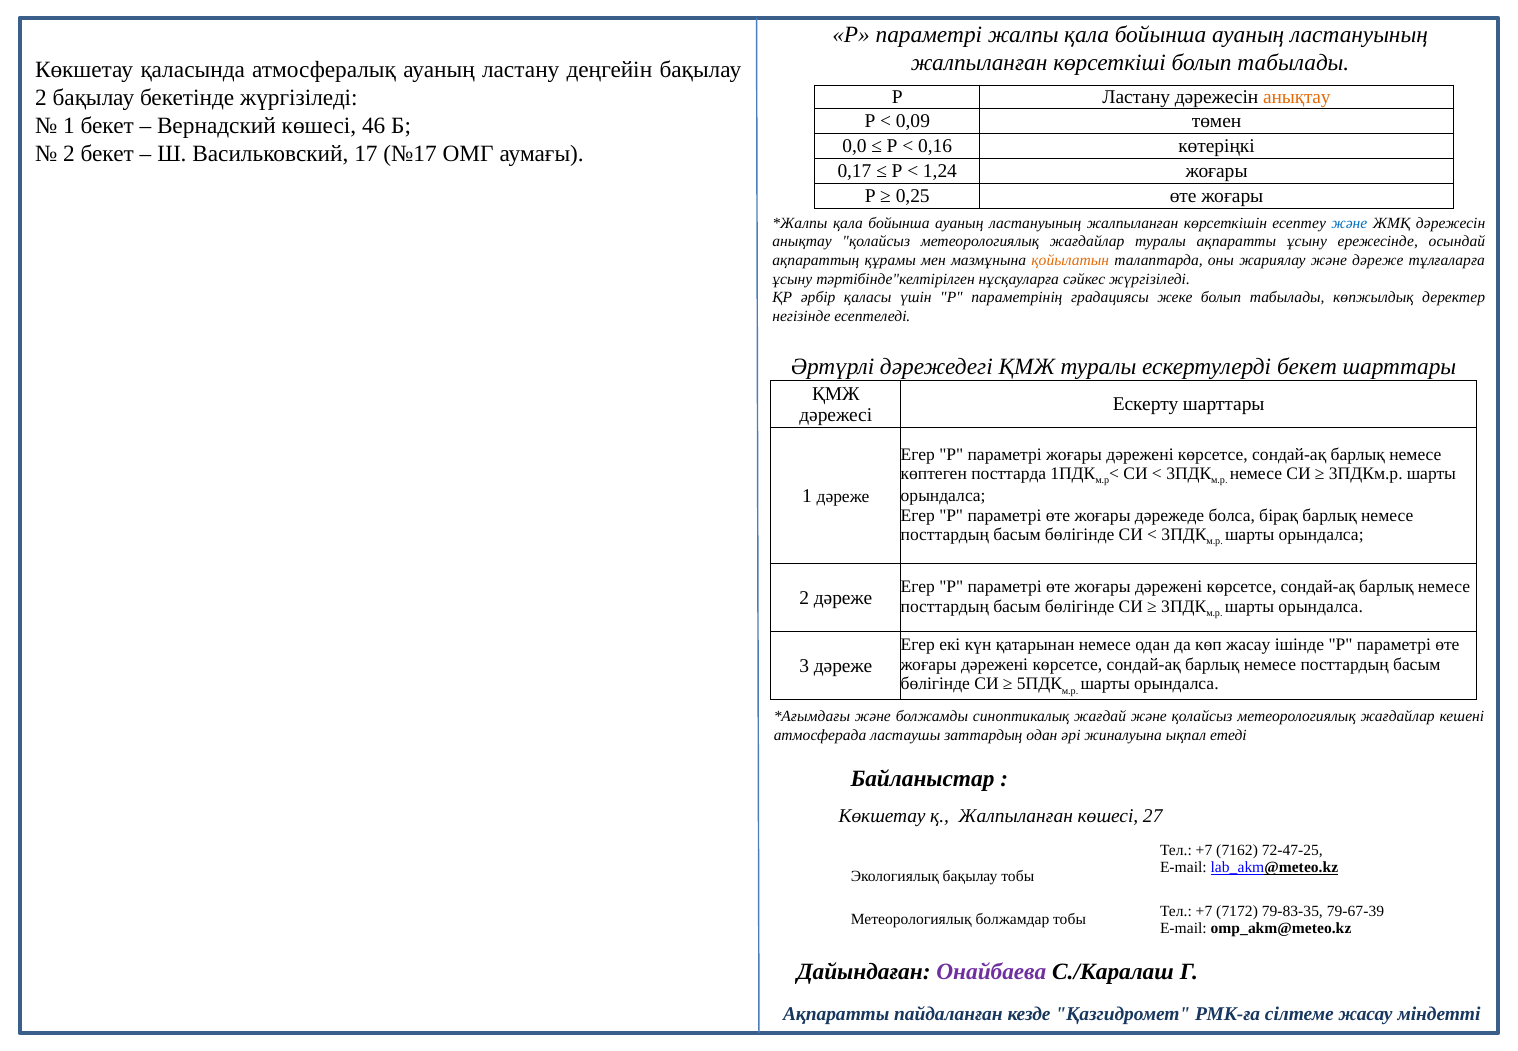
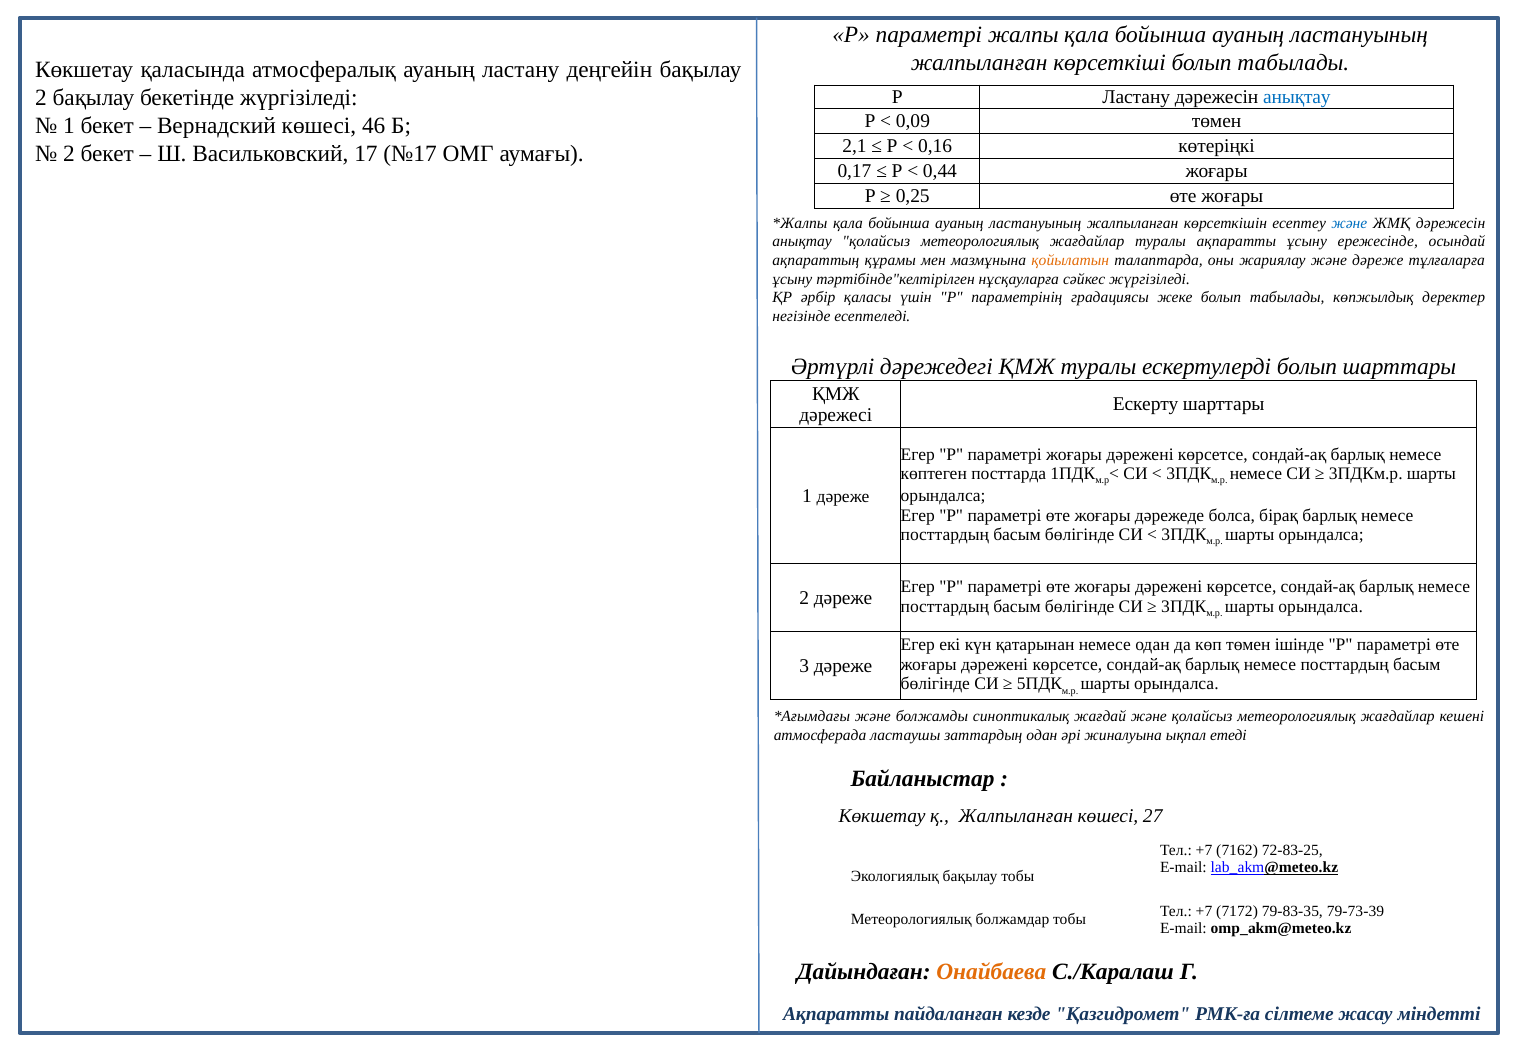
анықтау colour: orange -> blue (1297, 97)
0,0: 0,0 -> 2,1 (855, 146)
1,24: 1,24 -> 0,44 (940, 171)
ескертулерді бекет: бекет -> болып (1307, 367)
көп жасау: жасау -> төмен (1248, 645)
72-47-25: 72-47-25 -> 72-83-25 (1292, 850)
79-67-39: 79-67-39 -> 79-73-39 (1355, 911)
Онайбаева colour: purple -> orange (991, 972)
